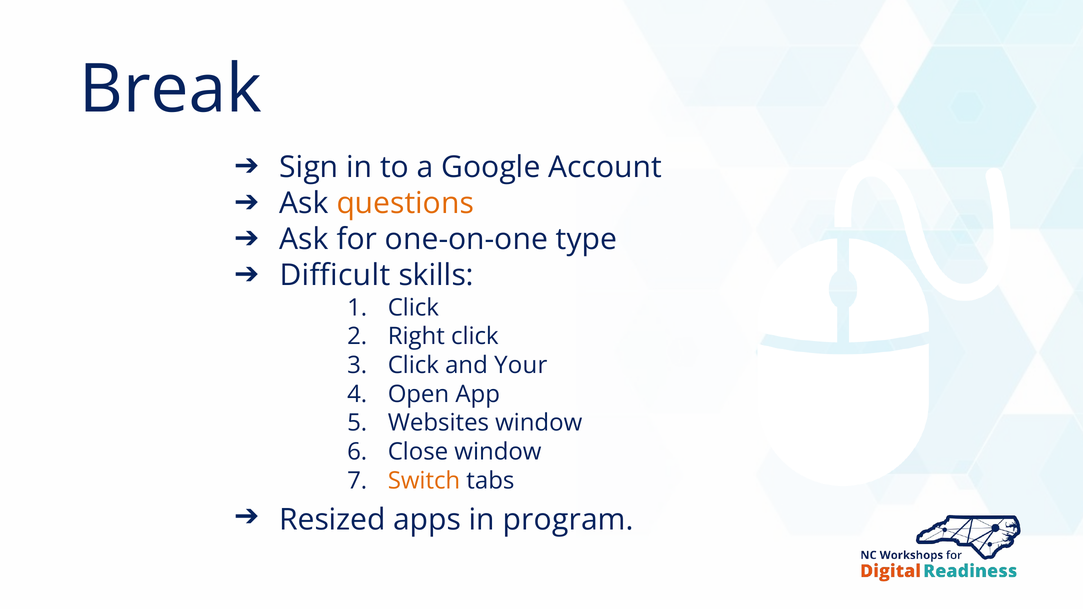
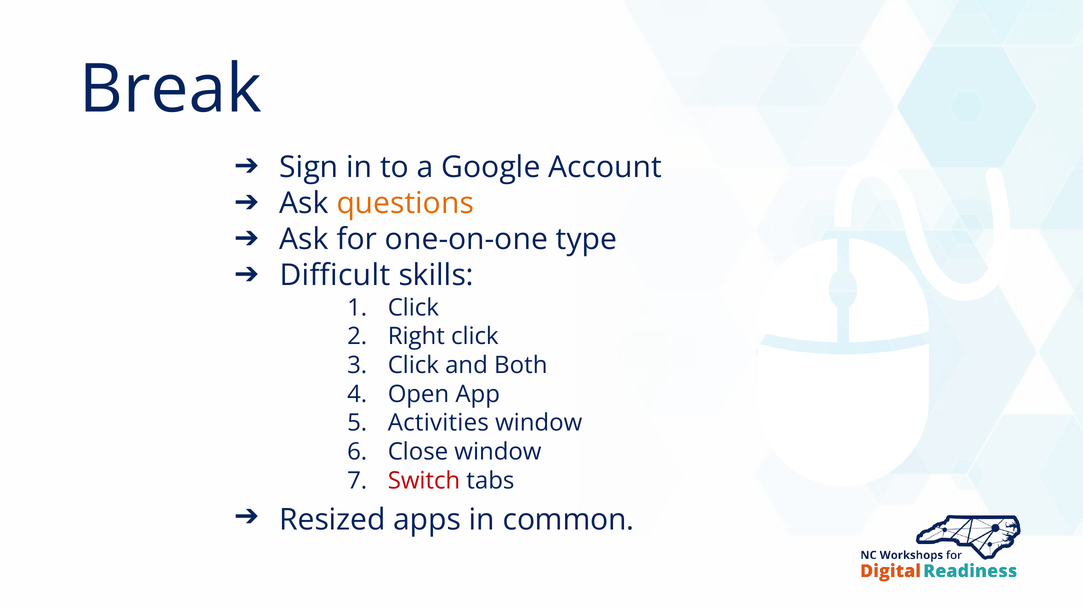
Your: Your -> Both (521, 365)
Websites: Websites -> Activities (438, 423)
Switch colour: orange -> red (424, 481)
program: program -> common (569, 520)
